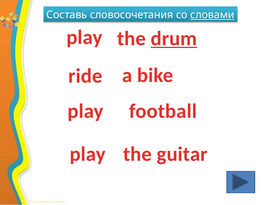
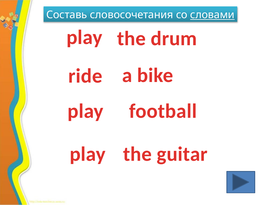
drum underline: present -> none (174, 39)
